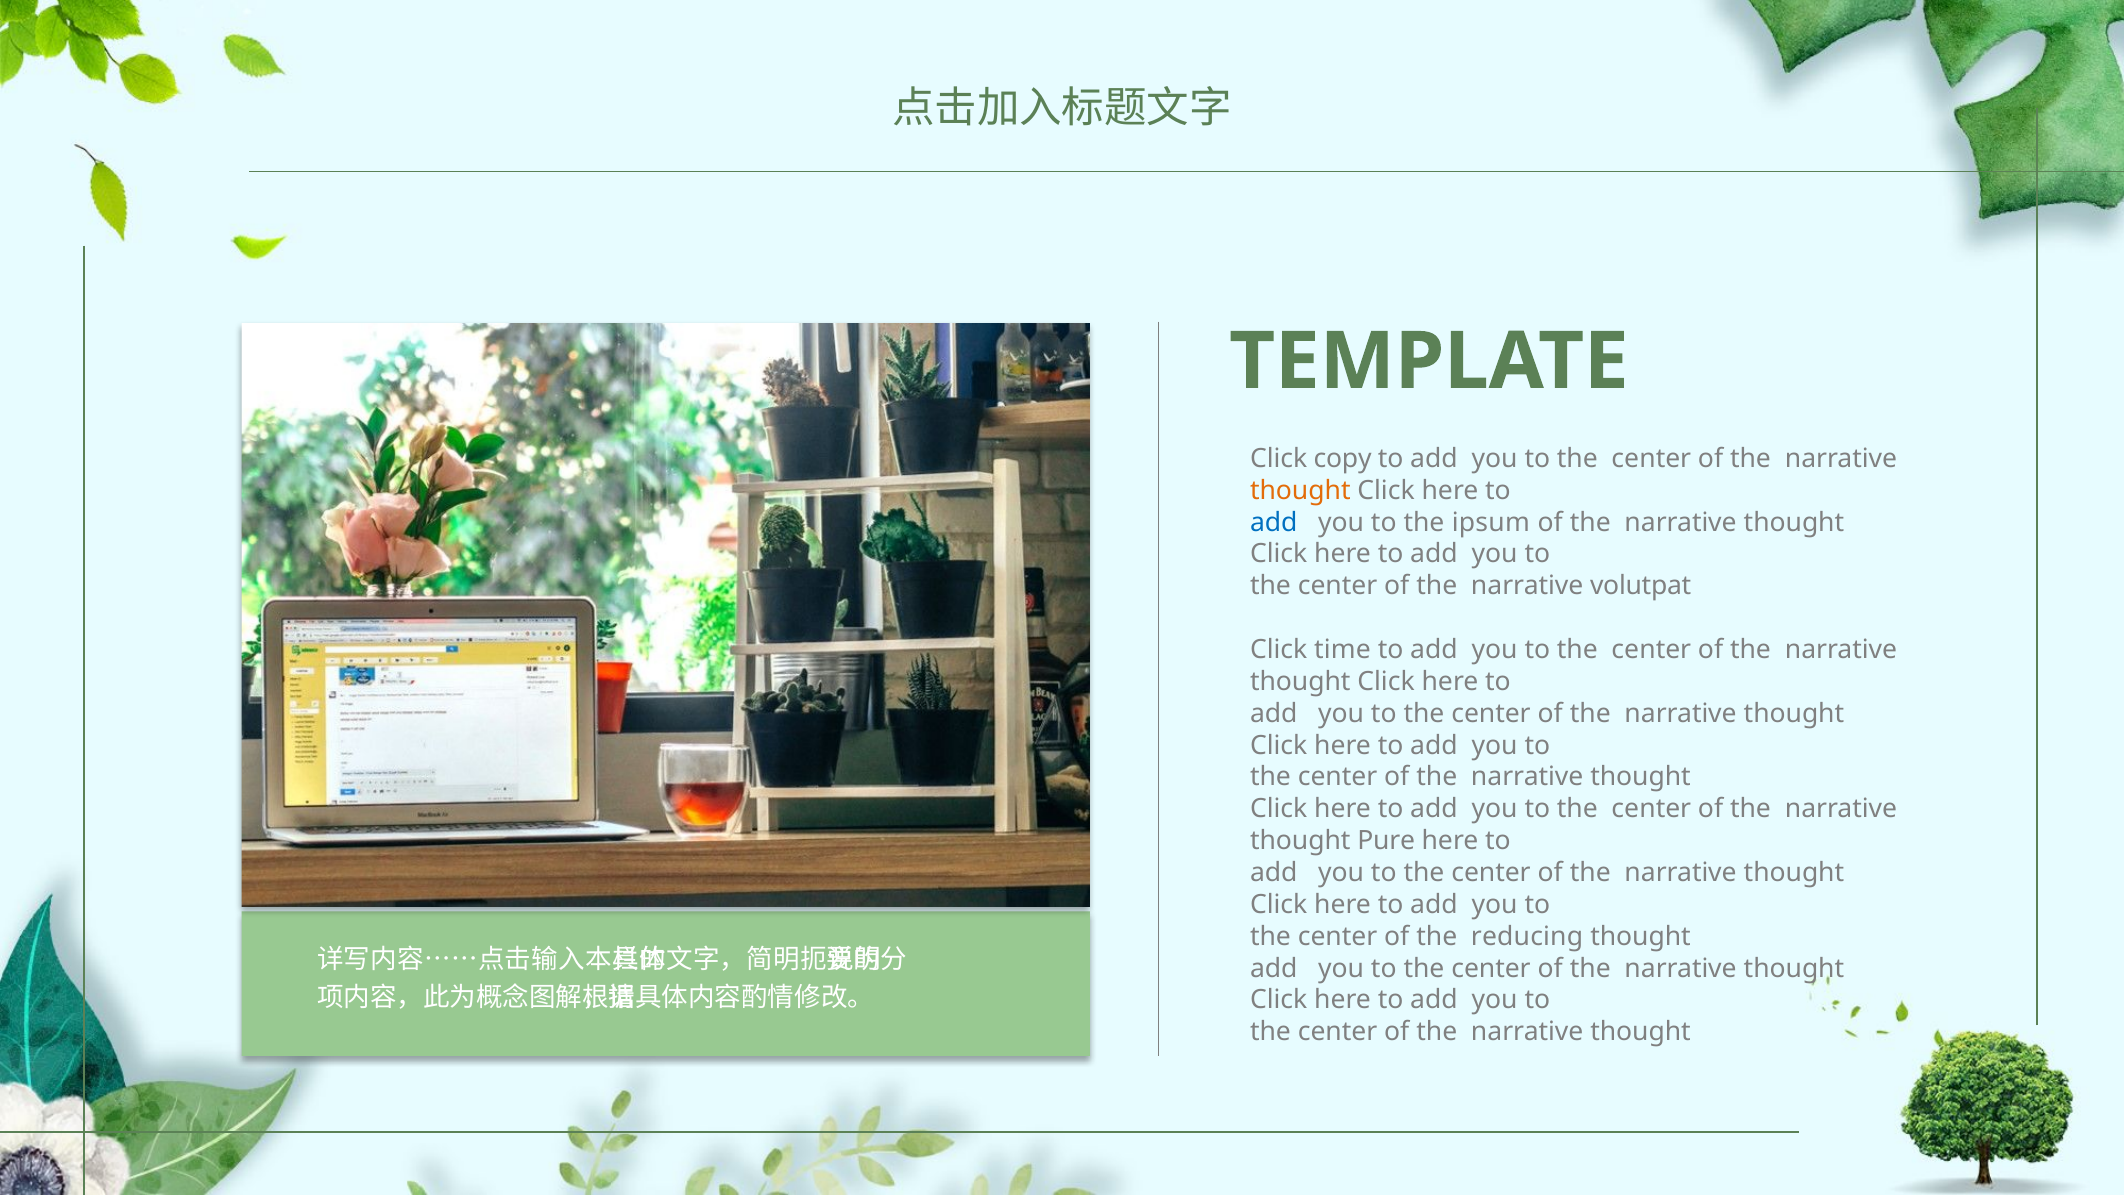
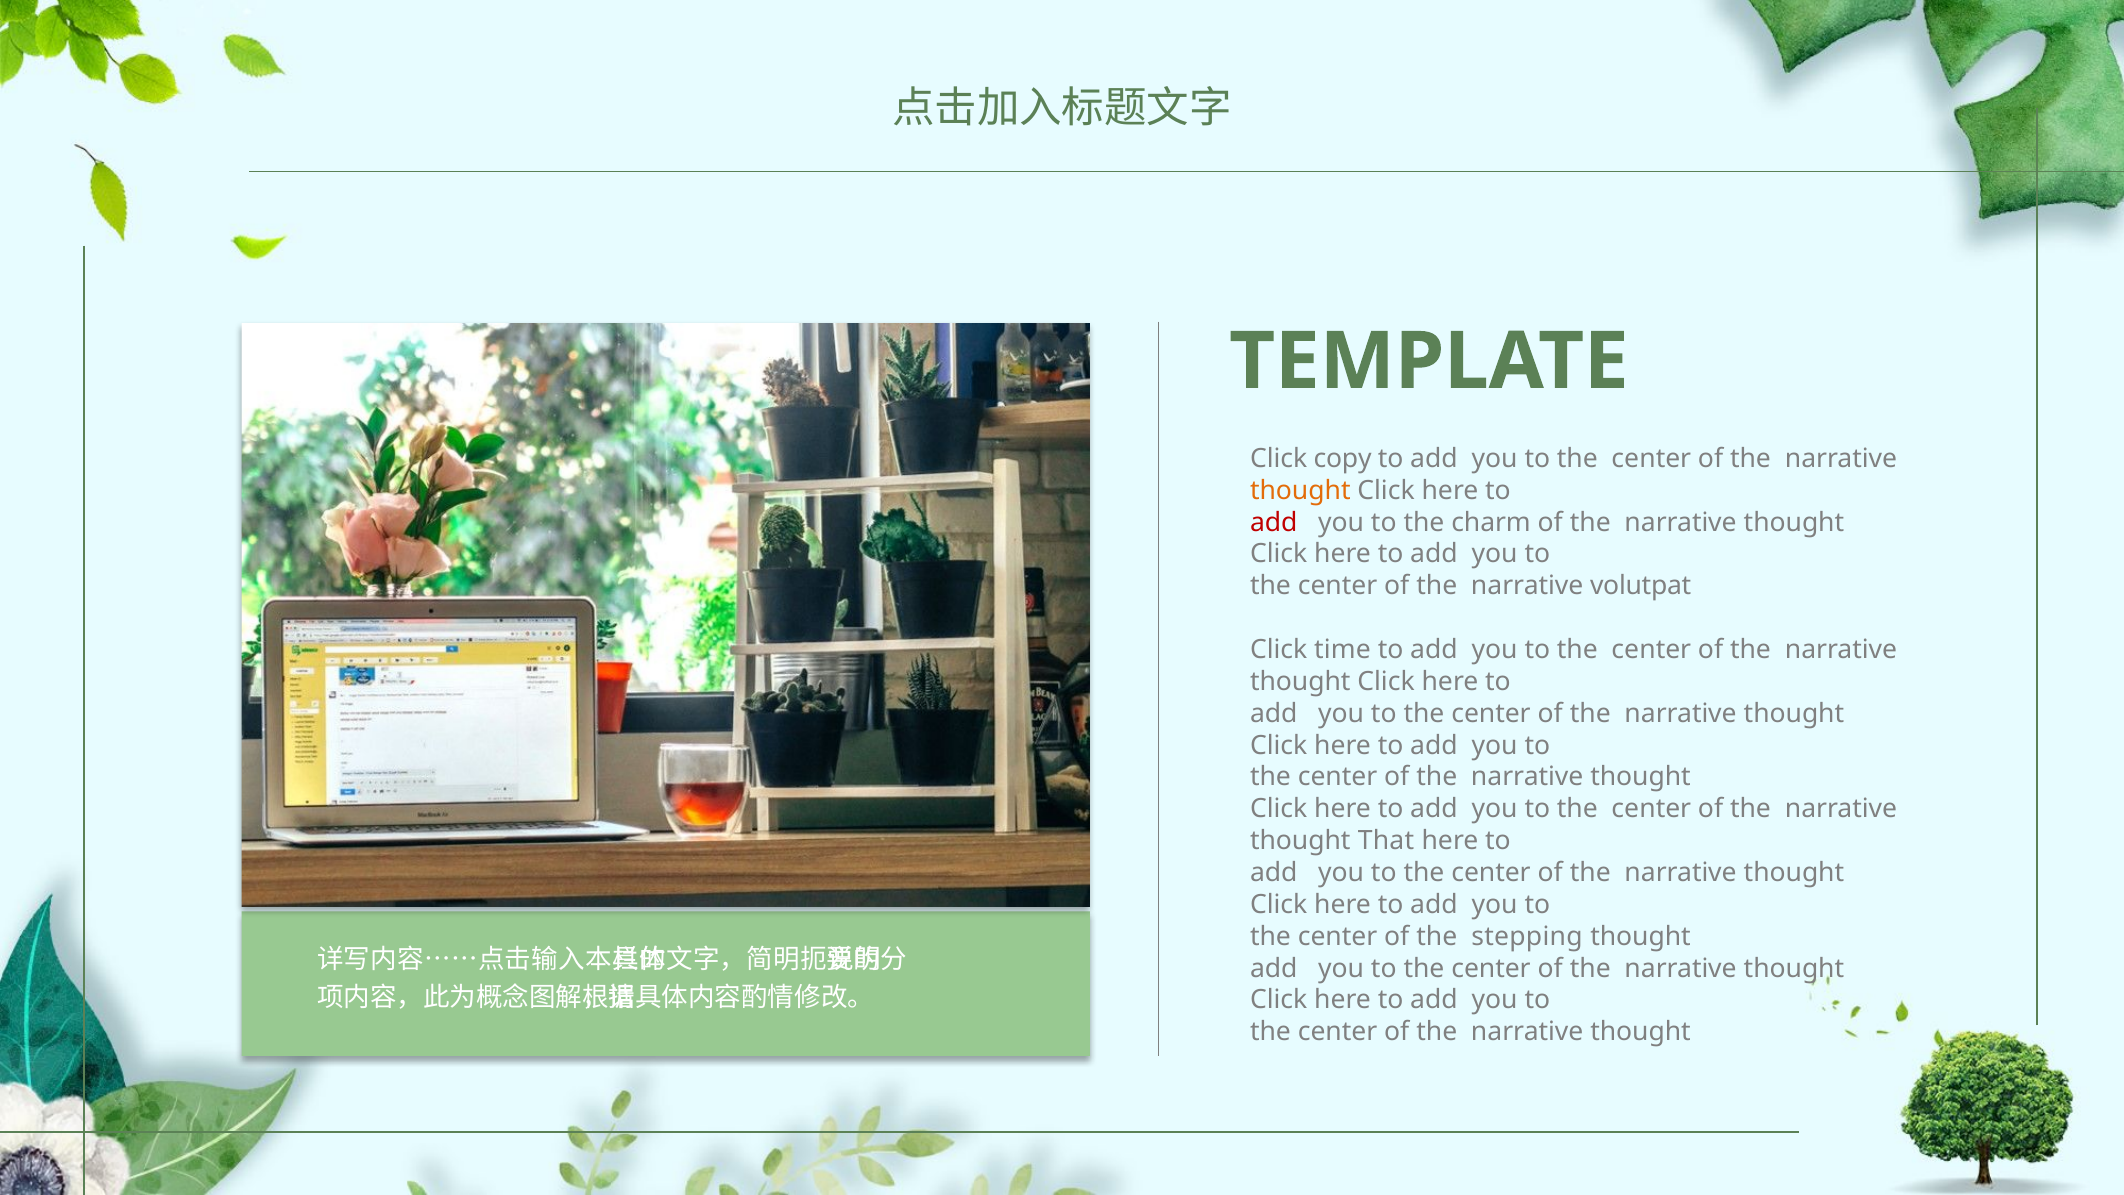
add colour: blue -> red (1274, 522)
ipsum: ipsum -> charm (1491, 522)
Pure: Pure -> That (1386, 841)
reducing: reducing -> stepping (1527, 937)
